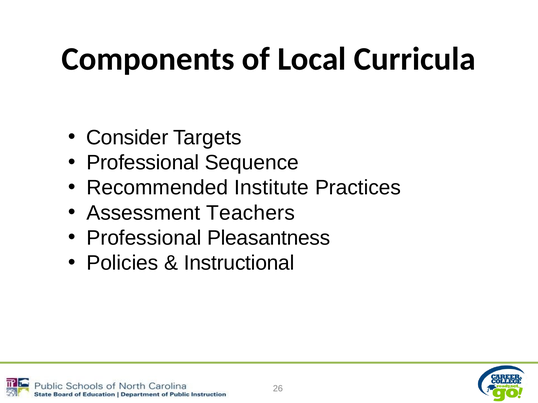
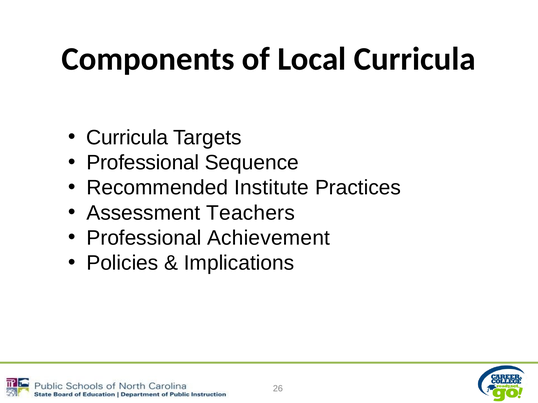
Consider: Consider -> Curricula (127, 138)
Pleasantness: Pleasantness -> Achievement (269, 238)
Instructional: Instructional -> Implications (239, 263)
